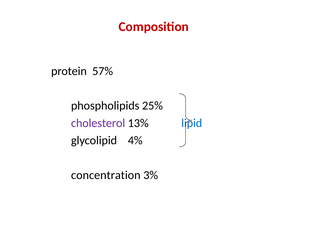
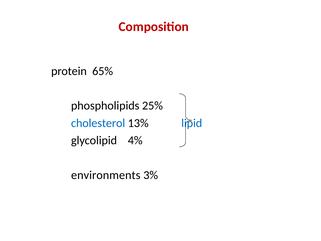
57%: 57% -> 65% (103, 71)
cholesterol colour: purple -> blue (98, 123)
concentration: concentration -> environments (106, 175)
